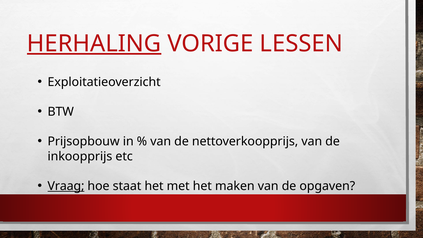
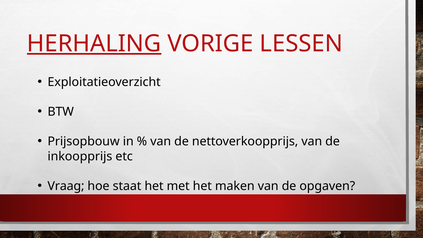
Vraag underline: present -> none (66, 186)
